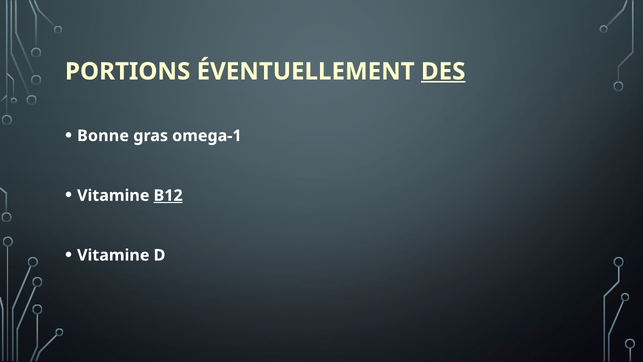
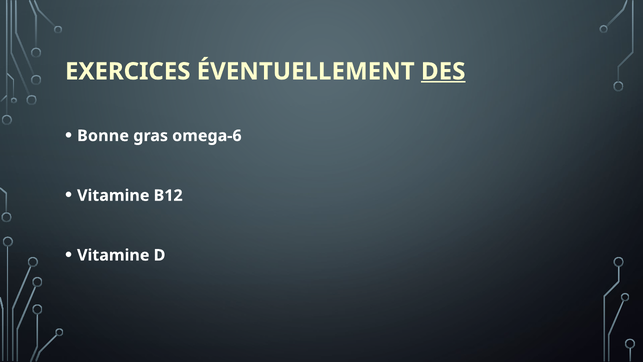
PORTIONS: PORTIONS -> EXERCICES (128, 71)
omega-1: omega-1 -> omega-6 (207, 136)
B12 underline: present -> none (168, 195)
